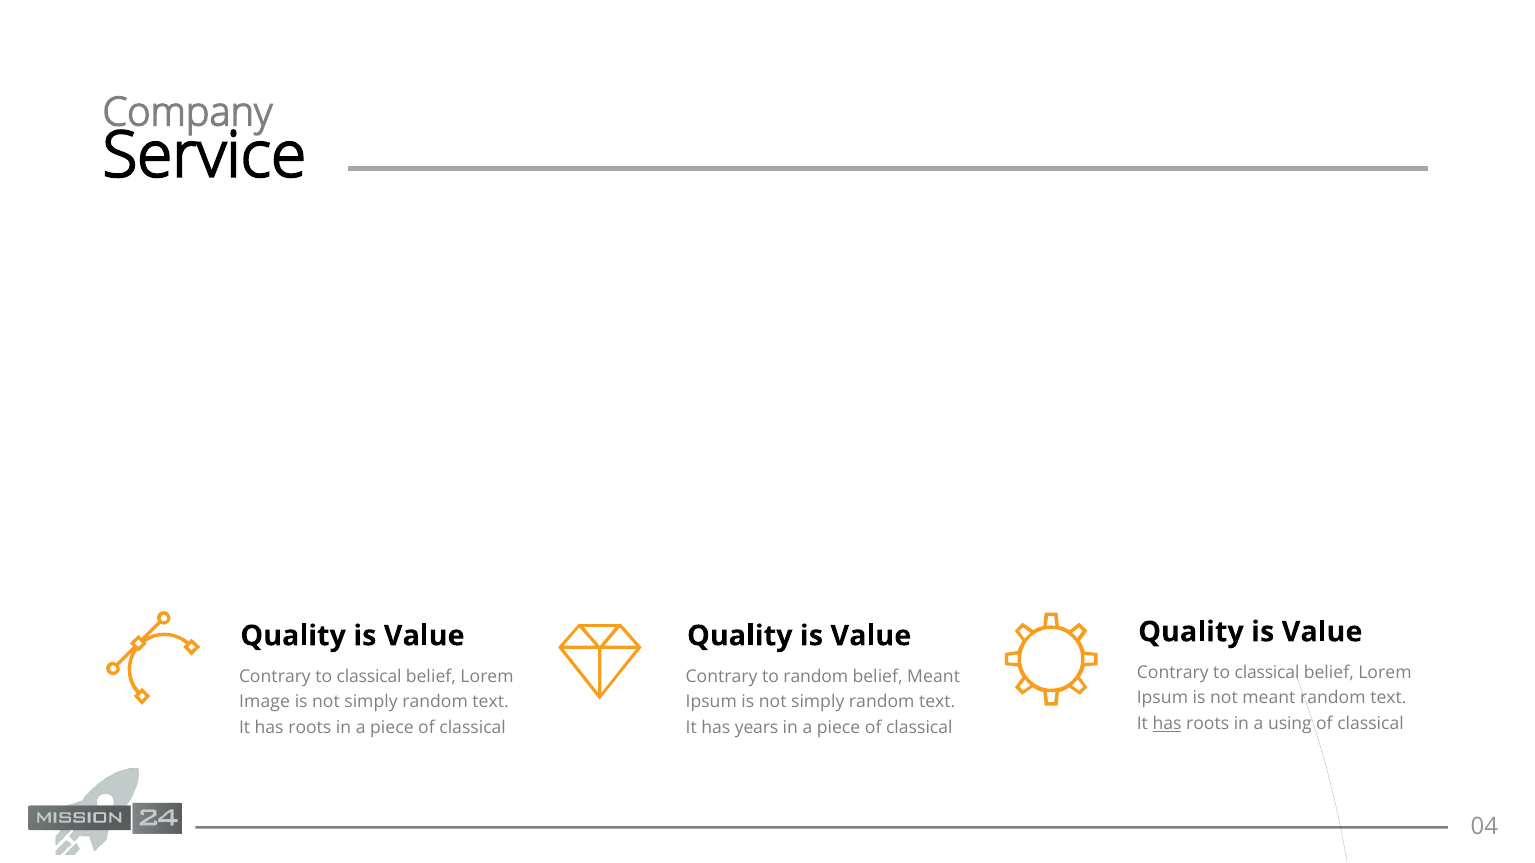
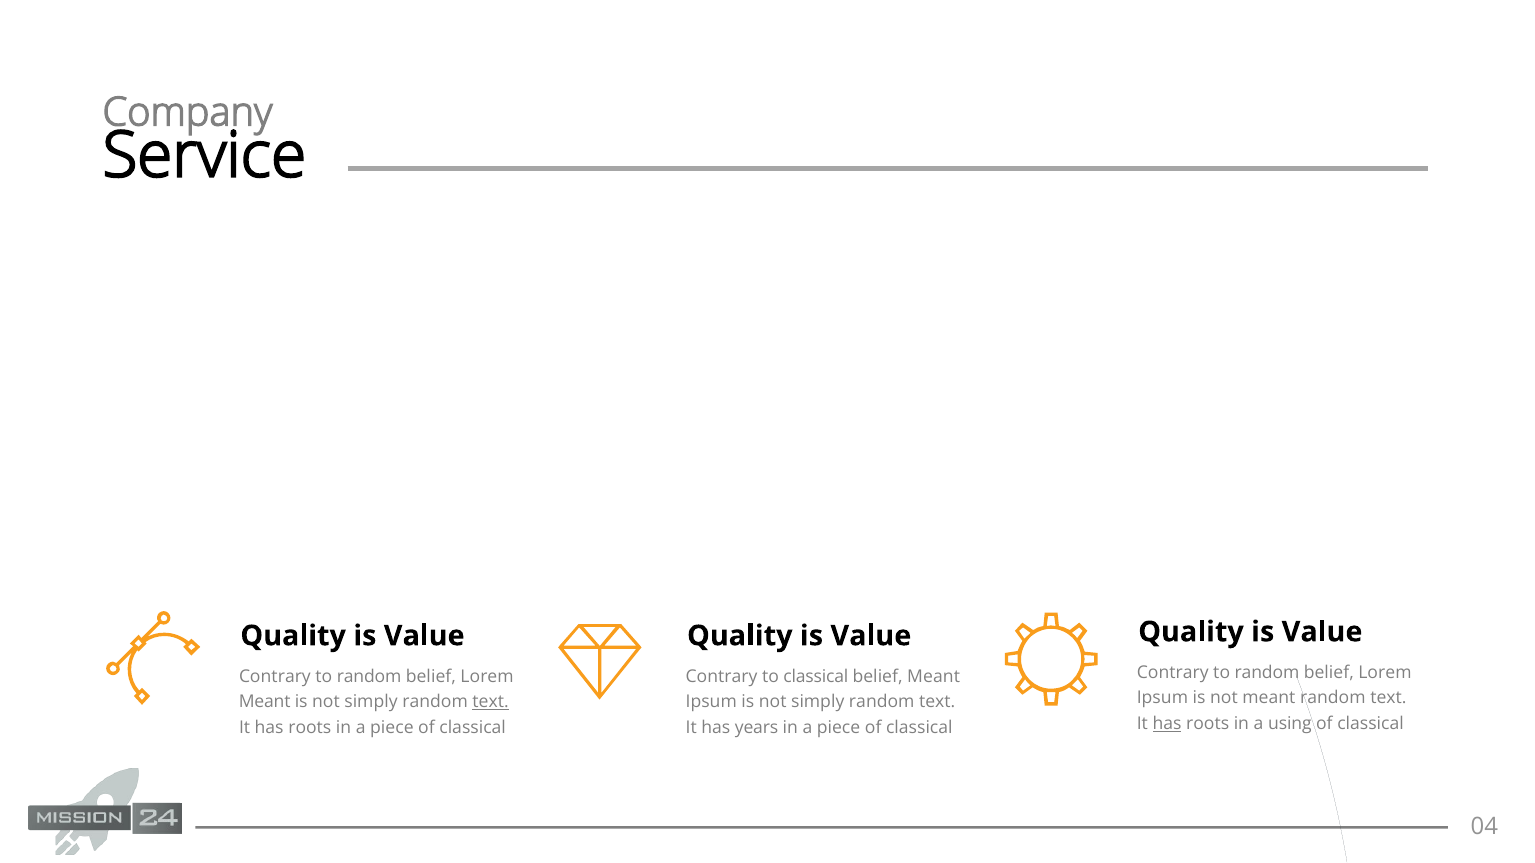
classical: classical -> random (1267, 673)
classical: classical -> random (369, 677)
to random: random -> classical (816, 677)
Image: Image -> Meant (265, 702)
text underline: none -> present (491, 702)
